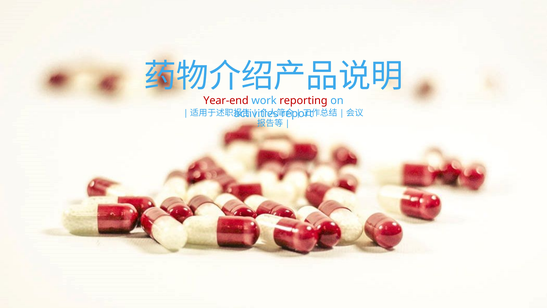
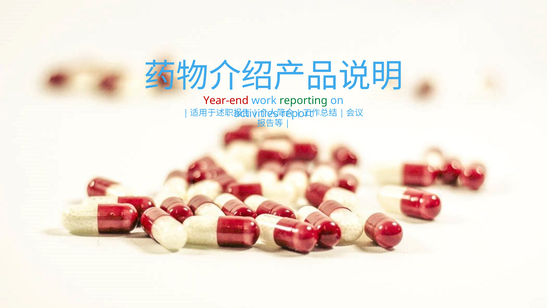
reporting colour: red -> green (304, 101)
